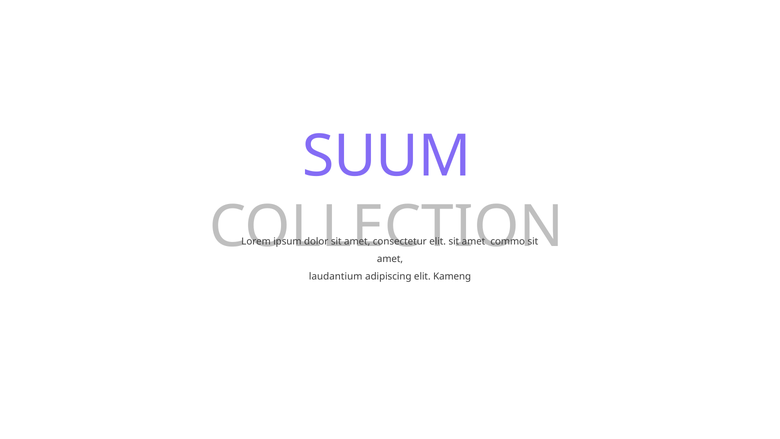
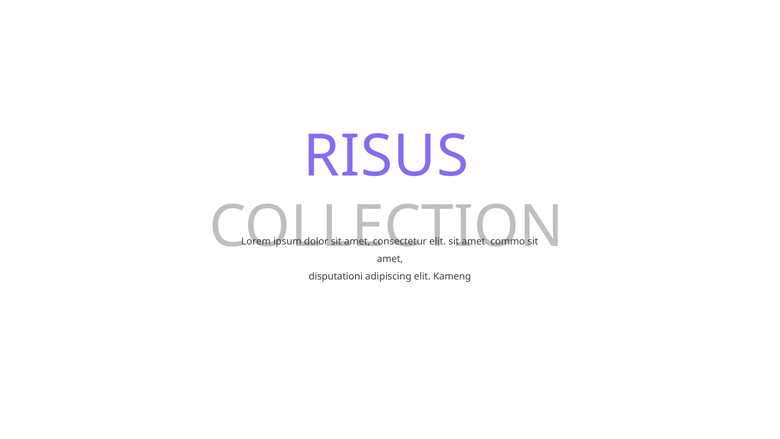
SUUM: SUUM -> RISUS (386, 157)
laudantium: laudantium -> disputationi (336, 277)
